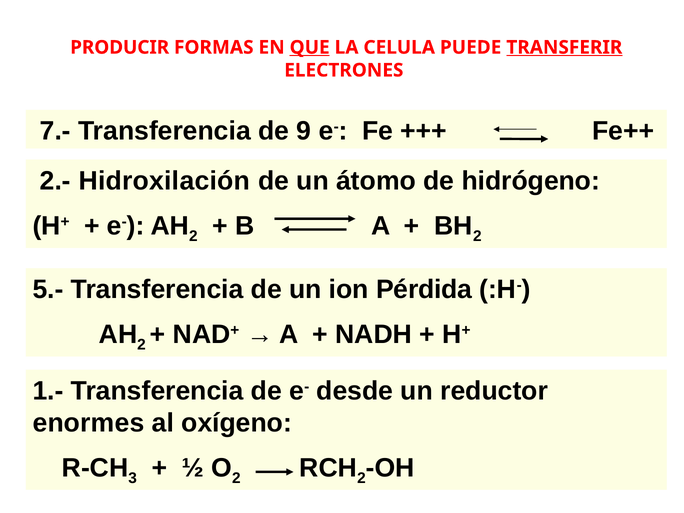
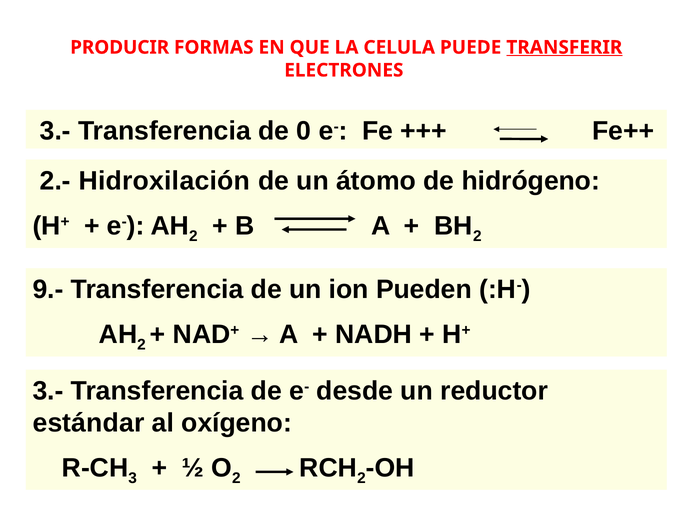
QUE underline: present -> none (310, 47)
7.-: 7.- -> 3.- (55, 131)
9: 9 -> 0 (304, 131)
5.-: 5.- -> 9.- (48, 289)
Pérdida: Pérdida -> Pueden (424, 289)
1.-: 1.- -> 3.- (48, 391)
enormes: enormes -> estándar (89, 423)
